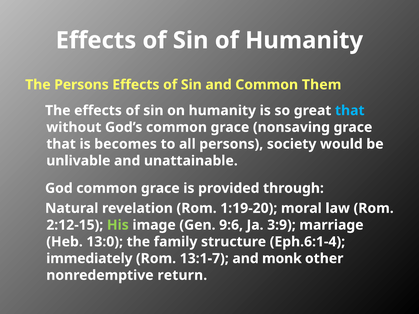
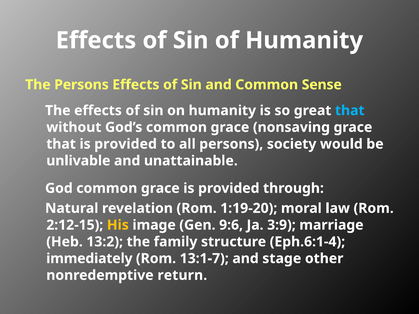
Them: Them -> Sense (322, 85)
that is becomes: becomes -> provided (126, 144)
His colour: light green -> yellow (118, 225)
13:0: 13:0 -> 13:2 (105, 242)
monk: monk -> stage (282, 259)
